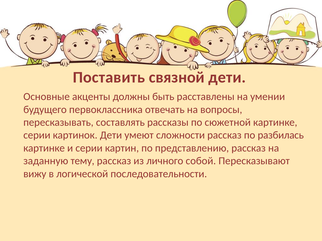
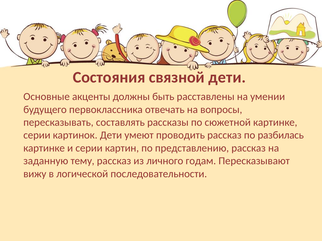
Поставить: Поставить -> Состояния (109, 78)
сложности: сложности -> проводить (180, 135)
собой: собой -> годам (201, 161)
